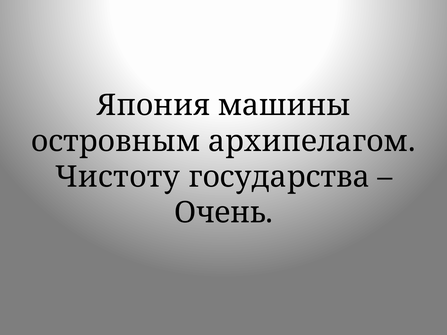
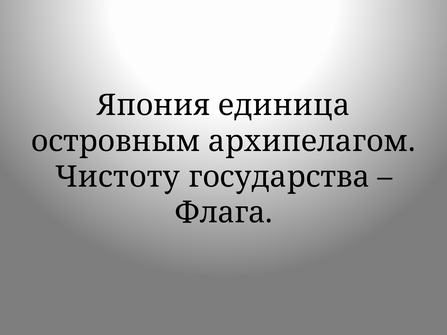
машины: машины -> единица (284, 106)
Очень: Очень -> Флага (224, 213)
